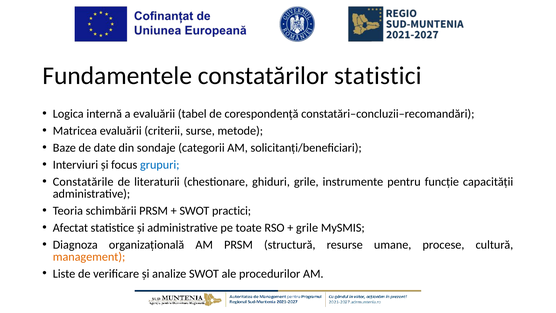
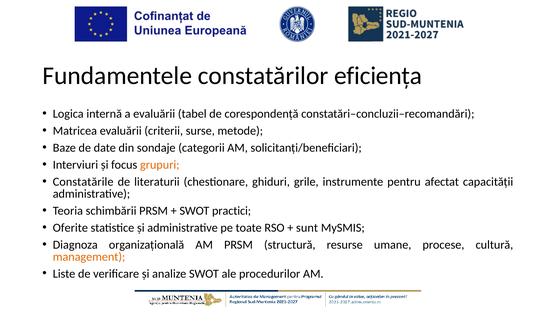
statistici: statistici -> eficiența (378, 76)
grupuri colour: blue -> orange (160, 165)
funcție: funcție -> afectat (442, 182)
Afectat: Afectat -> Oferite (70, 228)
grile: grile -> sunt (307, 228)
